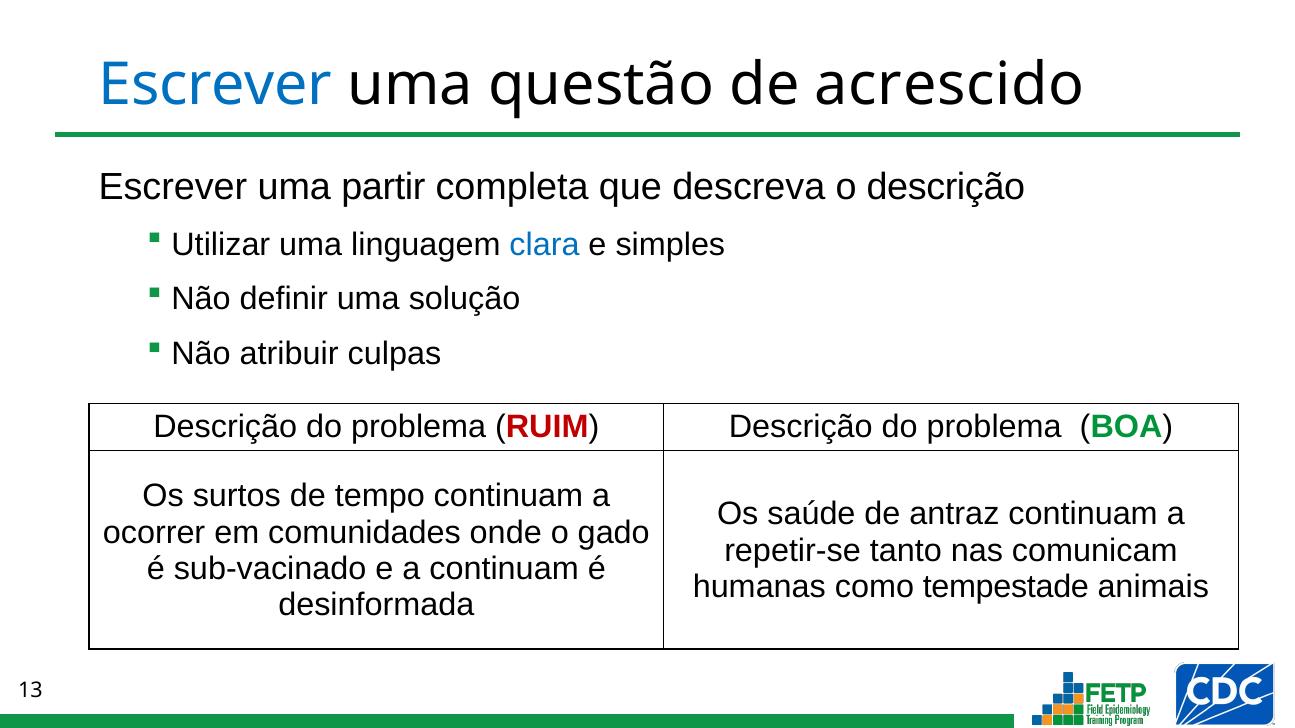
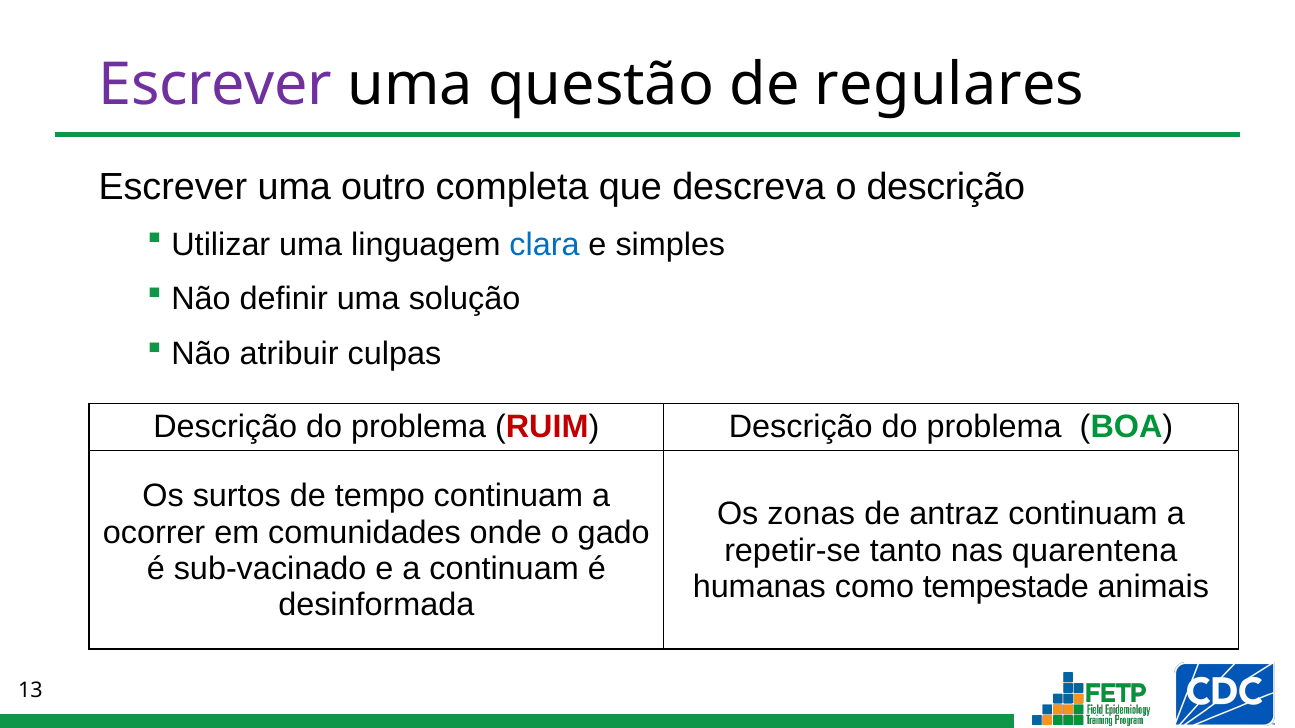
Escrever colour: blue -> purple (216, 85)
acrescido: acrescido -> regulares (950, 85)
partir: partir -> outro (383, 187)
saúde: saúde -> zonas (811, 515)
comunicam: comunicam -> quarentena (1095, 551)
